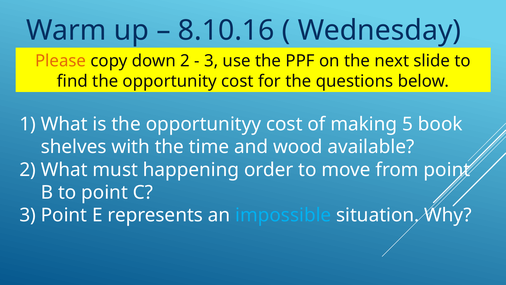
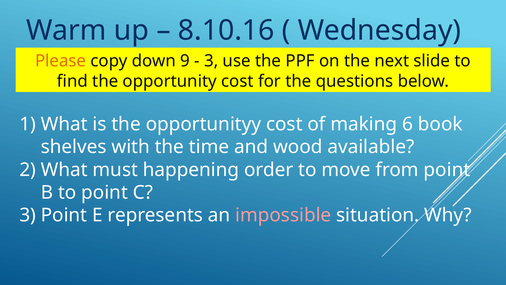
down 2: 2 -> 9 (185, 61)
5: 5 -> 6 (408, 124)
impossible colour: light blue -> pink (283, 215)
